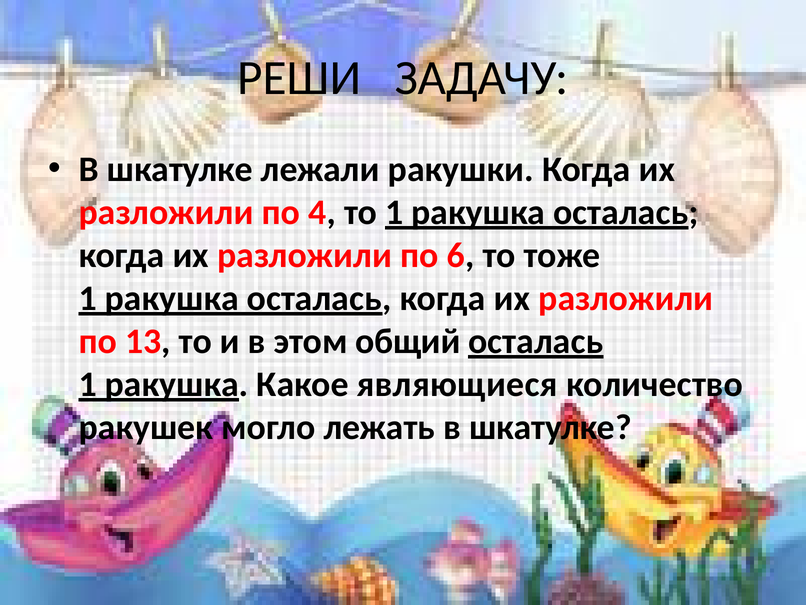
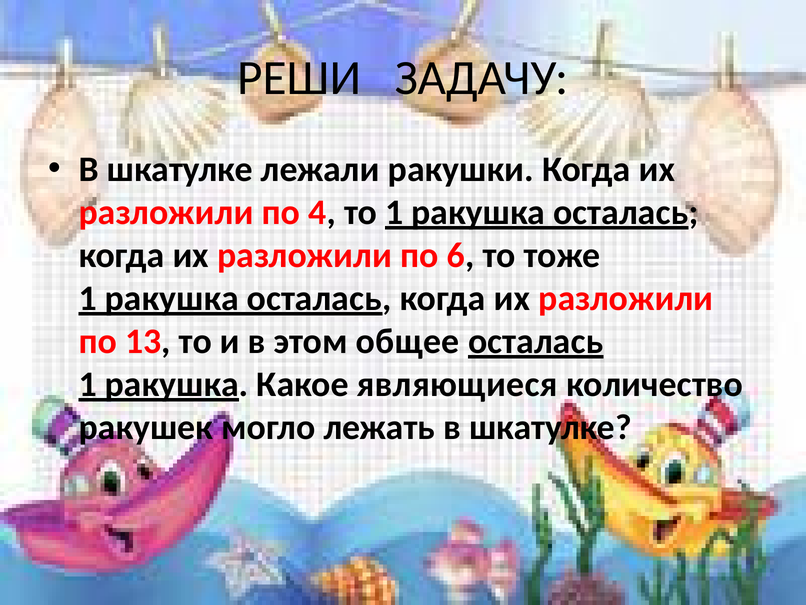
общий: общий -> общее (408, 341)
